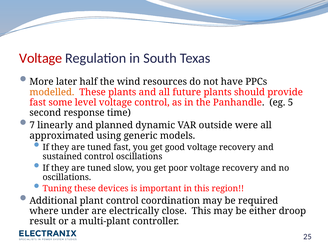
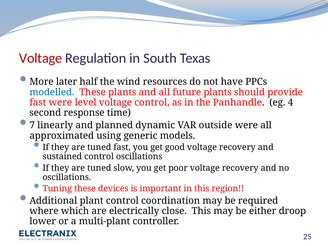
modelled colour: orange -> blue (52, 92)
fast some: some -> were (60, 102)
5: 5 -> 4 (290, 102)
under: under -> which (75, 211)
result: result -> lower (43, 221)
